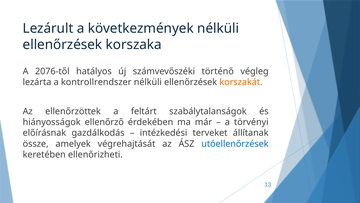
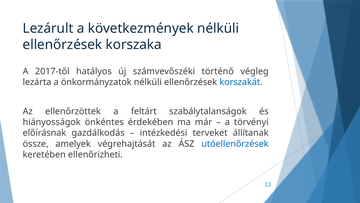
2076-től: 2076-től -> 2017-től (52, 71)
kontrollrendszer: kontrollrendszer -> önkormányzatok (96, 82)
korszakát colour: orange -> blue (241, 82)
ellenőrző: ellenőrző -> önkéntes (104, 122)
